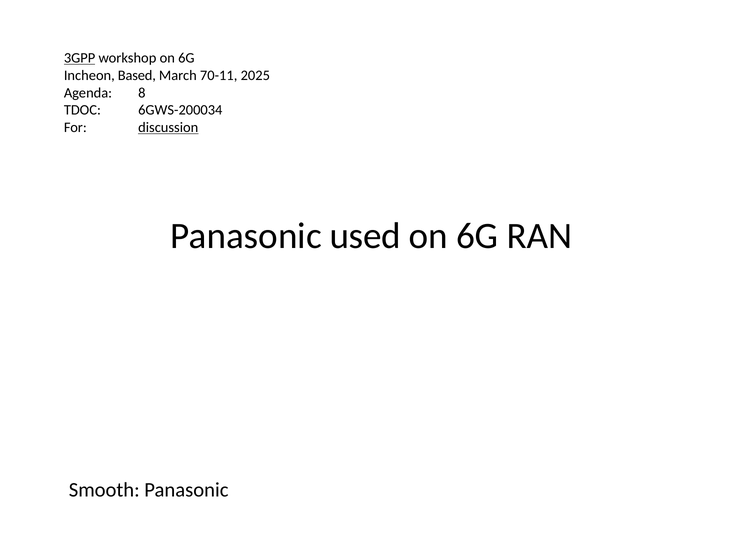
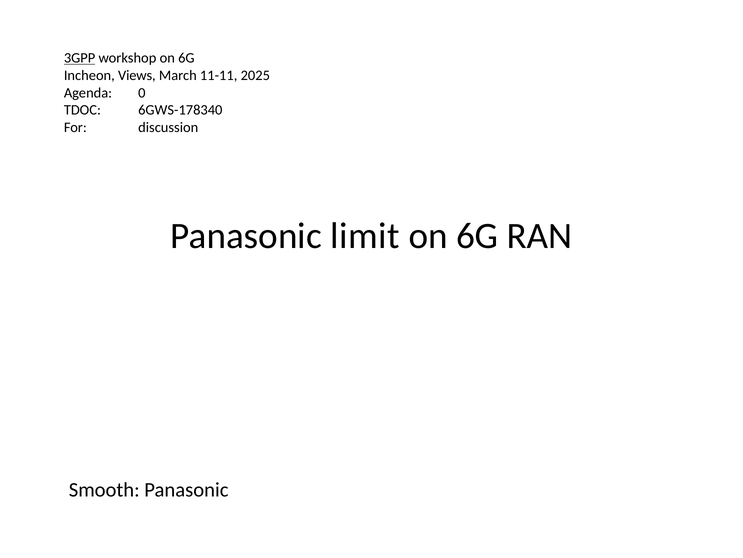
Based: Based -> Views (137, 75)
70-11: 70-11 -> 11-11 (219, 75)
8: 8 -> 0 (142, 93)
6GWS-200034: 6GWS-200034 -> 6GWS-178340 (180, 110)
discussion underline: present -> none (168, 127)
used: used -> limit (365, 235)
